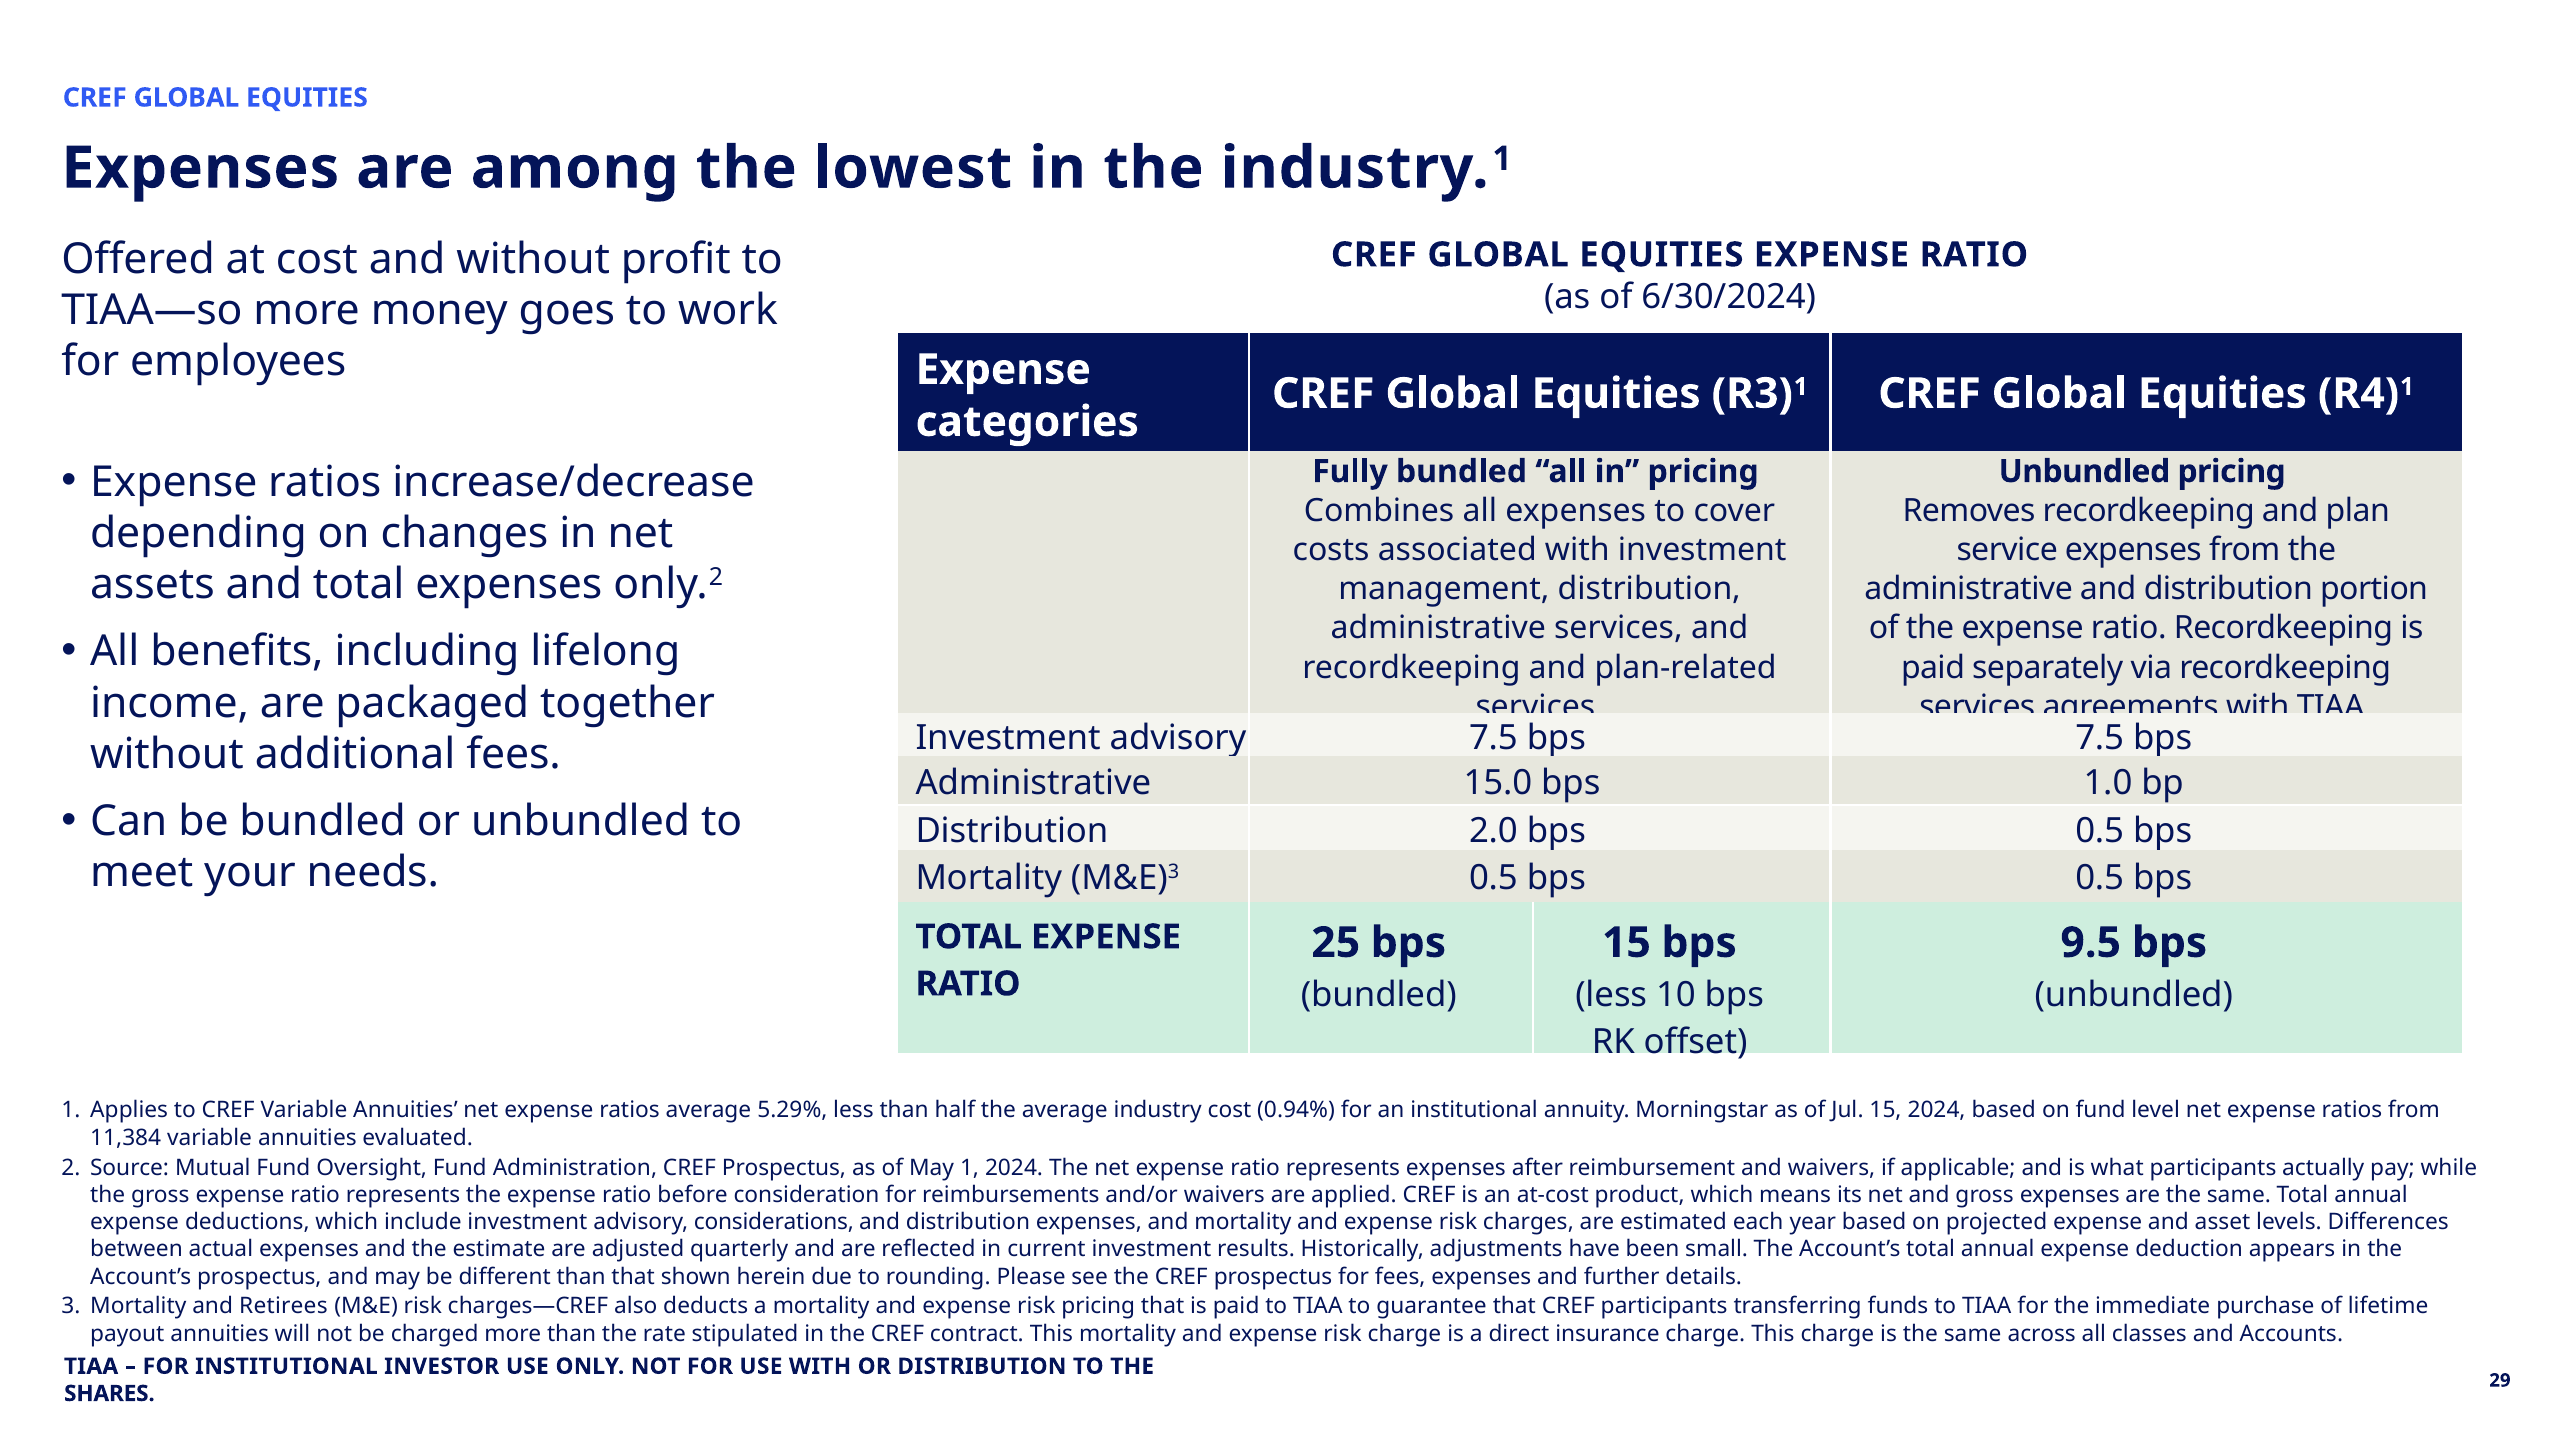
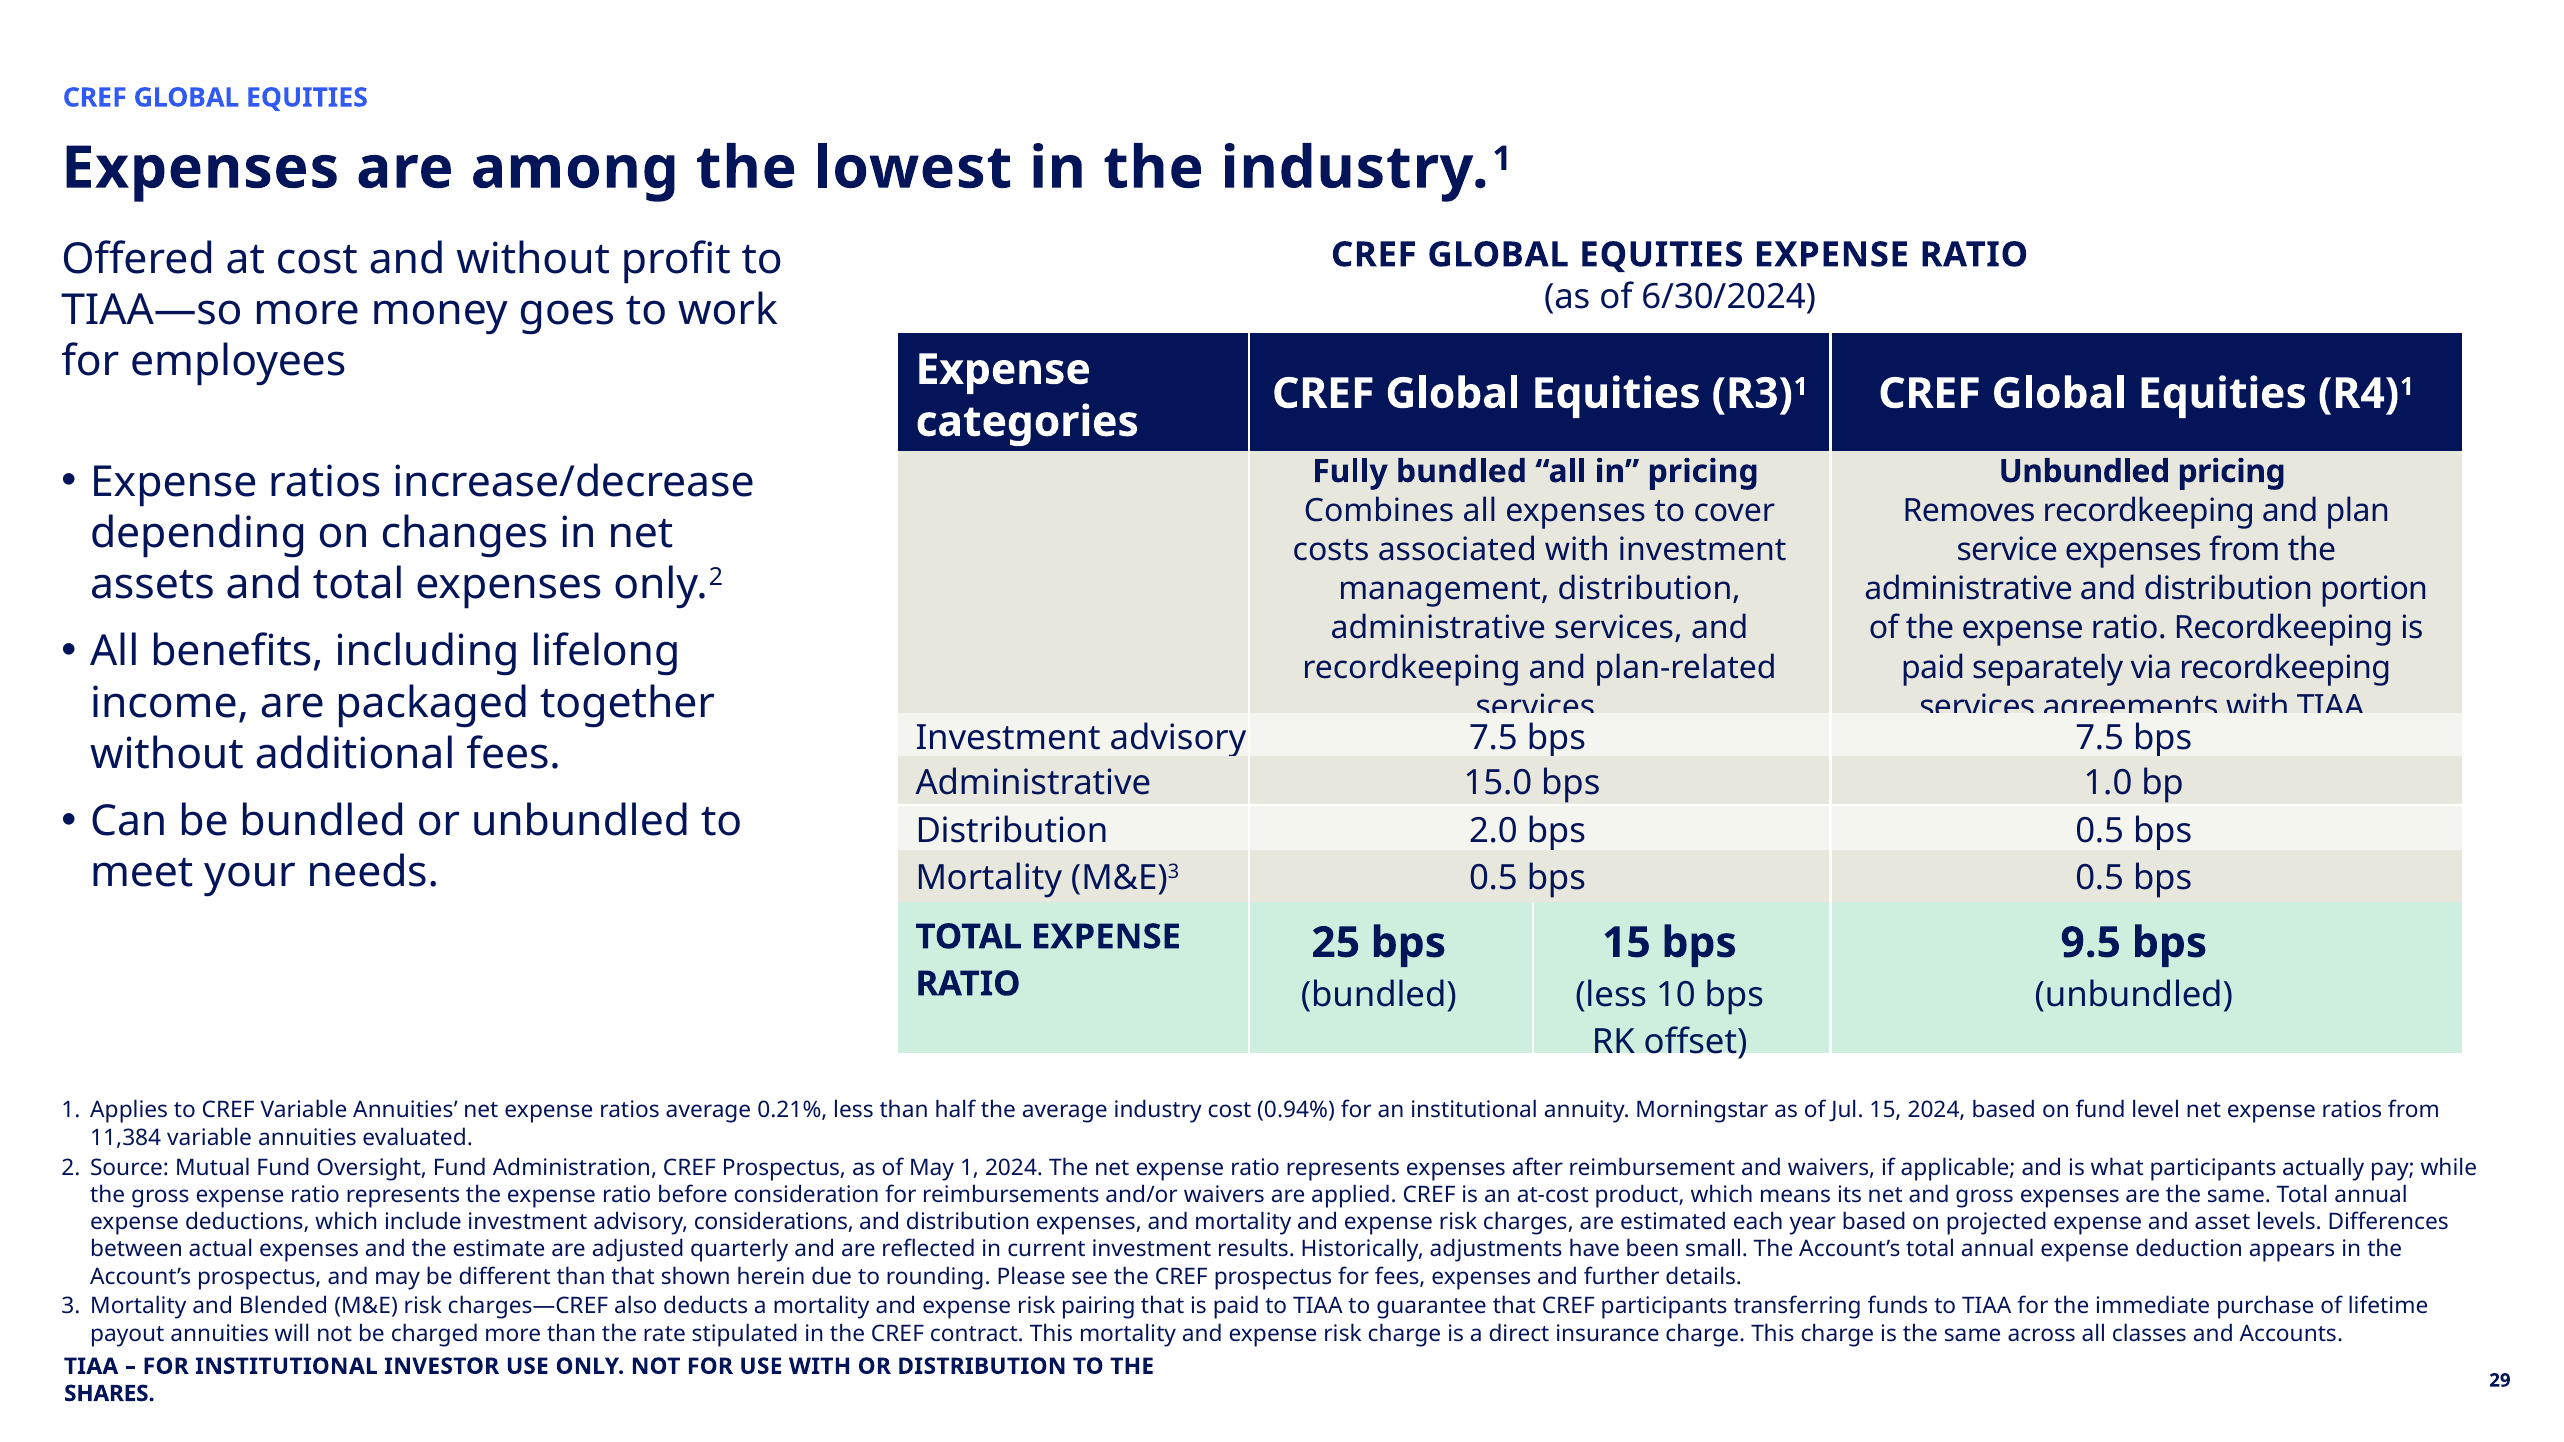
5.29%: 5.29% -> 0.21% (792, 1111)
Retirees: Retirees -> Blended (283, 1307)
risk pricing: pricing -> pairing (1098, 1307)
